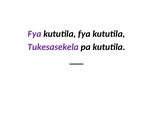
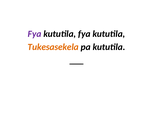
Tukesasekela colour: purple -> orange (53, 47)
